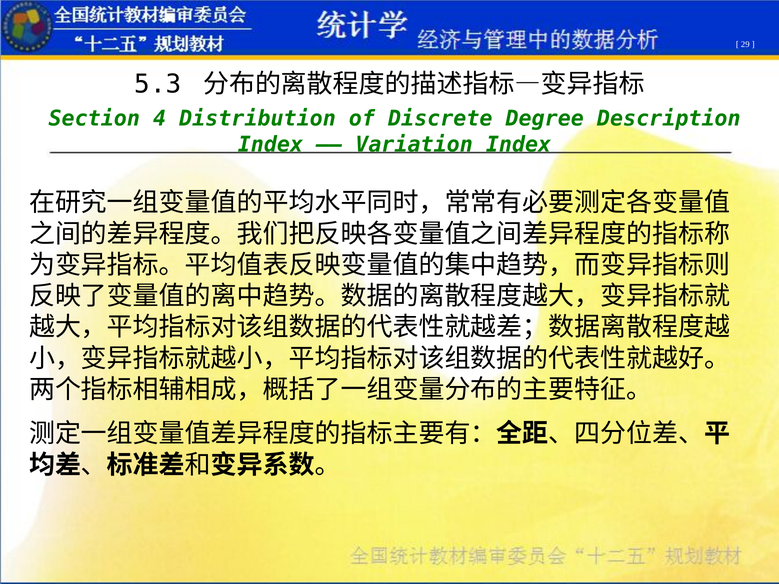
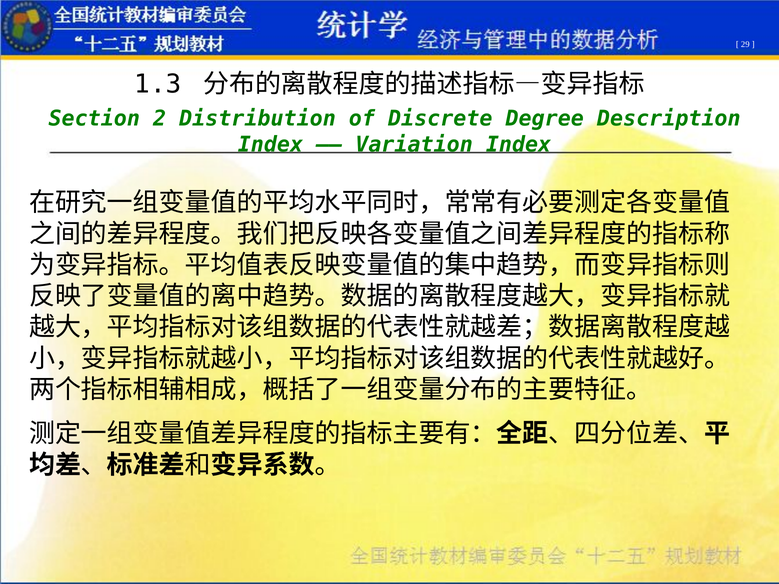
5.3: 5.3 -> 1.3 (158, 84)
4: 4 -> 2 (160, 119)
